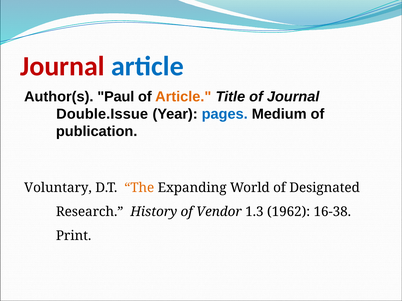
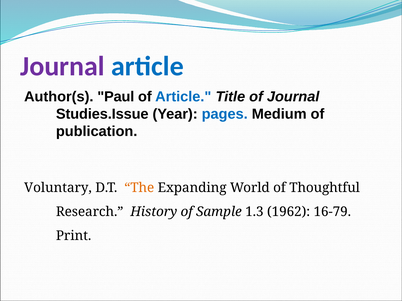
Journal colour: red -> purple (62, 66)
Article colour: orange -> blue (183, 97)
Double.Issue: Double.Issue -> Studies.Issue (102, 114)
Designated: Designated -> Thoughtful (325, 188)
Vendor: Vendor -> Sample (219, 212)
16-38: 16-38 -> 16-79 (332, 212)
